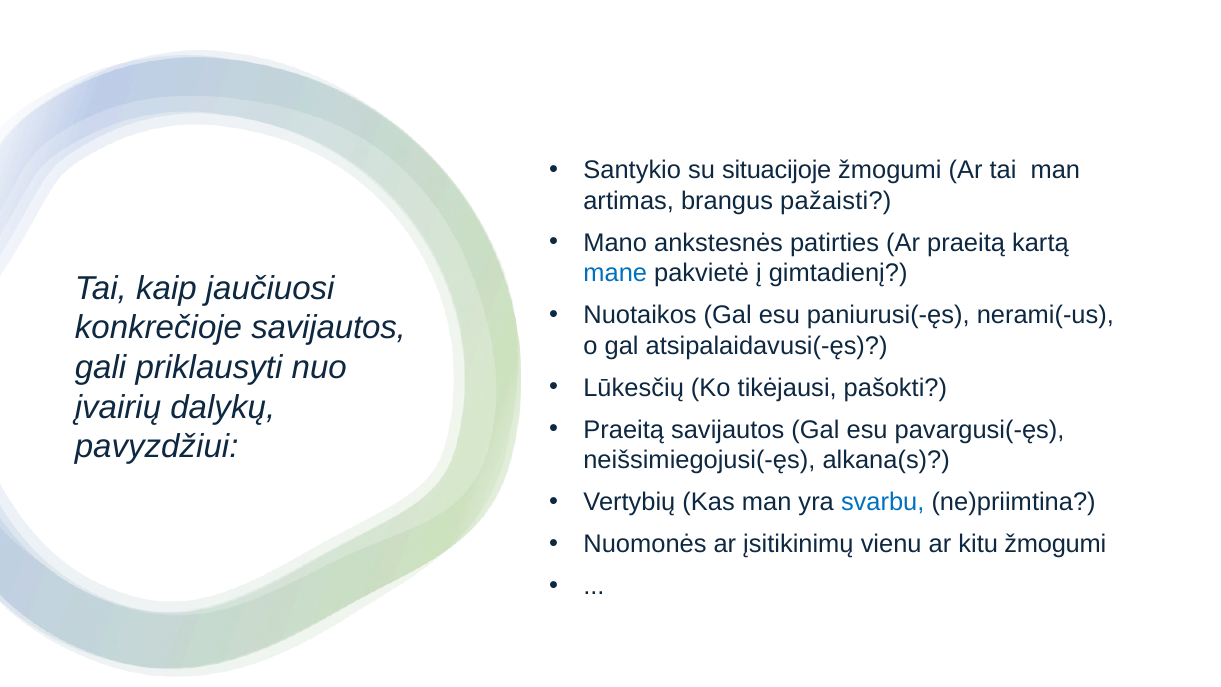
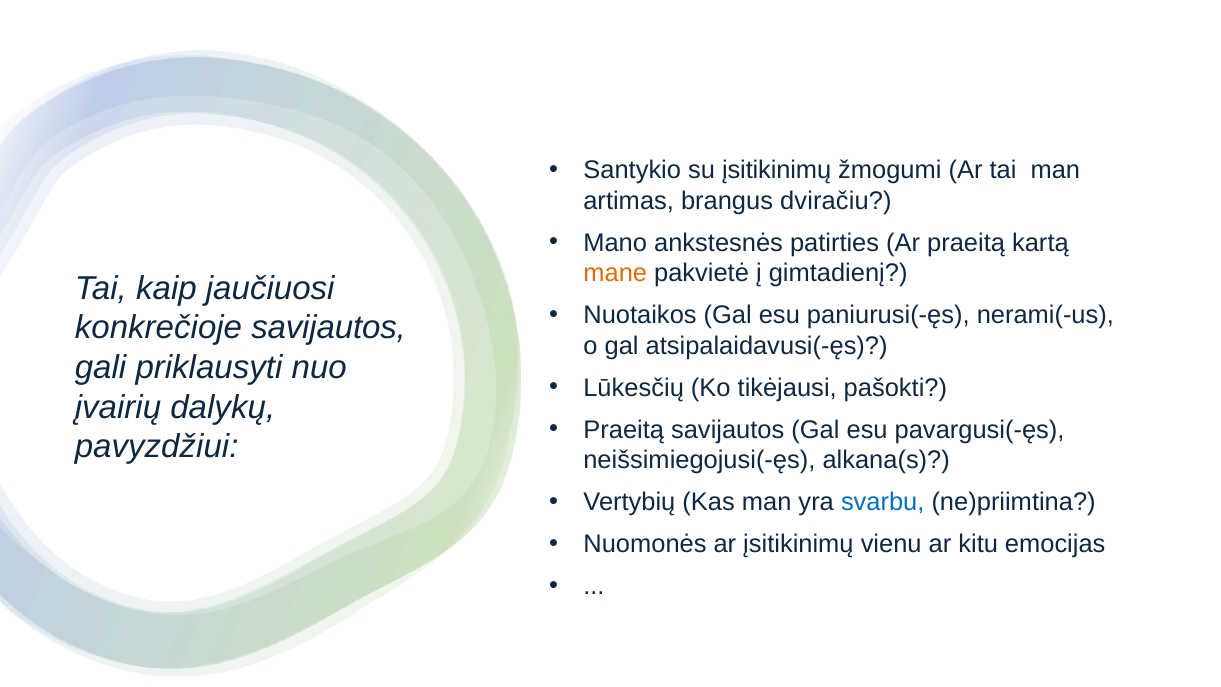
su situacijoje: situacijoje -> įsitikinimų (777, 170)
pažaisti: pažaisti -> dviračiu (836, 201)
mane colour: blue -> orange (615, 273)
kitu žmogumi: žmogumi -> emocijas (1055, 544)
